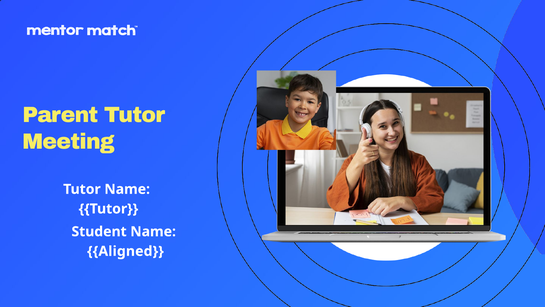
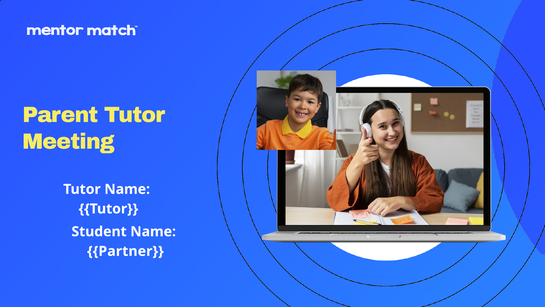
Aligned: Aligned -> Partner (125, 251)
